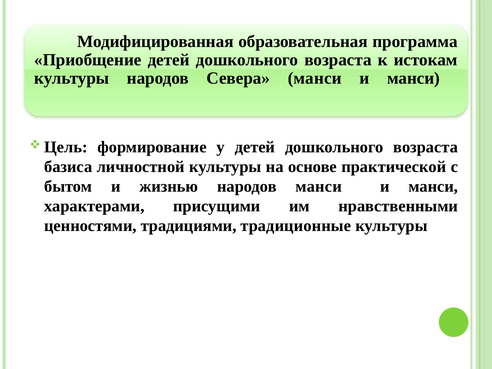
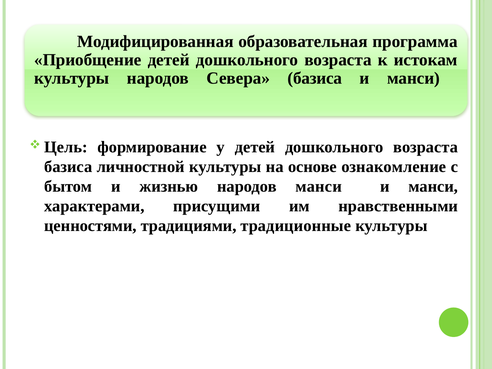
манси: манси -> базиса (315, 78)
практической: практической -> ознакомление (394, 167)
